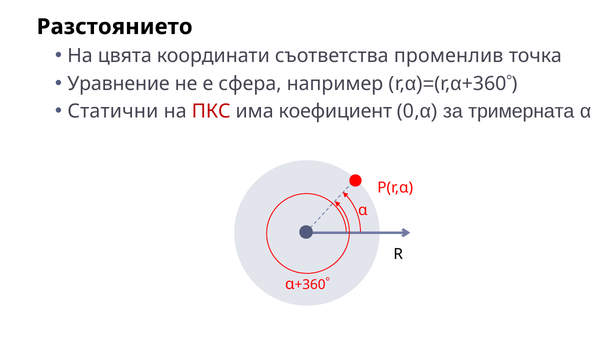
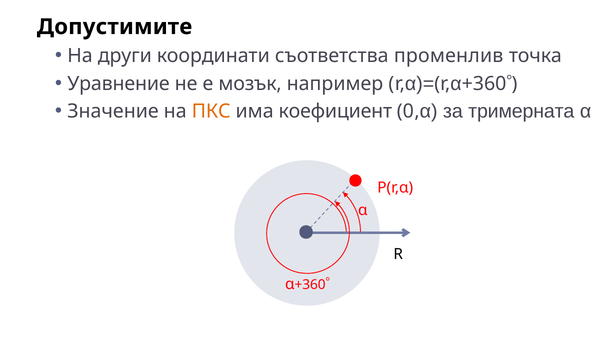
Разстоянието: Разстоянието -> Допустимите (115, 27)
цвята: цвята -> други (125, 56)
сфера: сфера -> мозък (250, 84)
Статични: Статични -> Значение (113, 111)
ПКС colour: red -> orange (211, 111)
